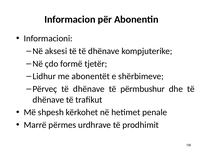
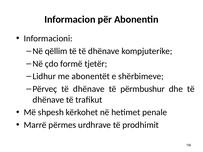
aksesi: aksesi -> qëllim (56, 51)
